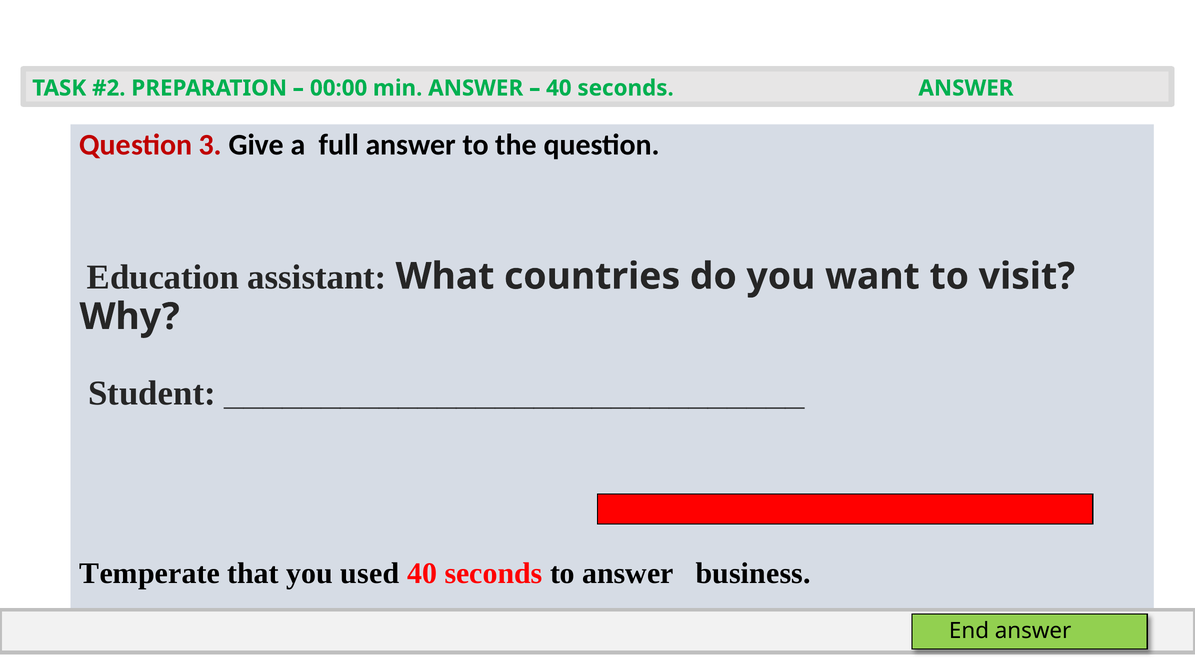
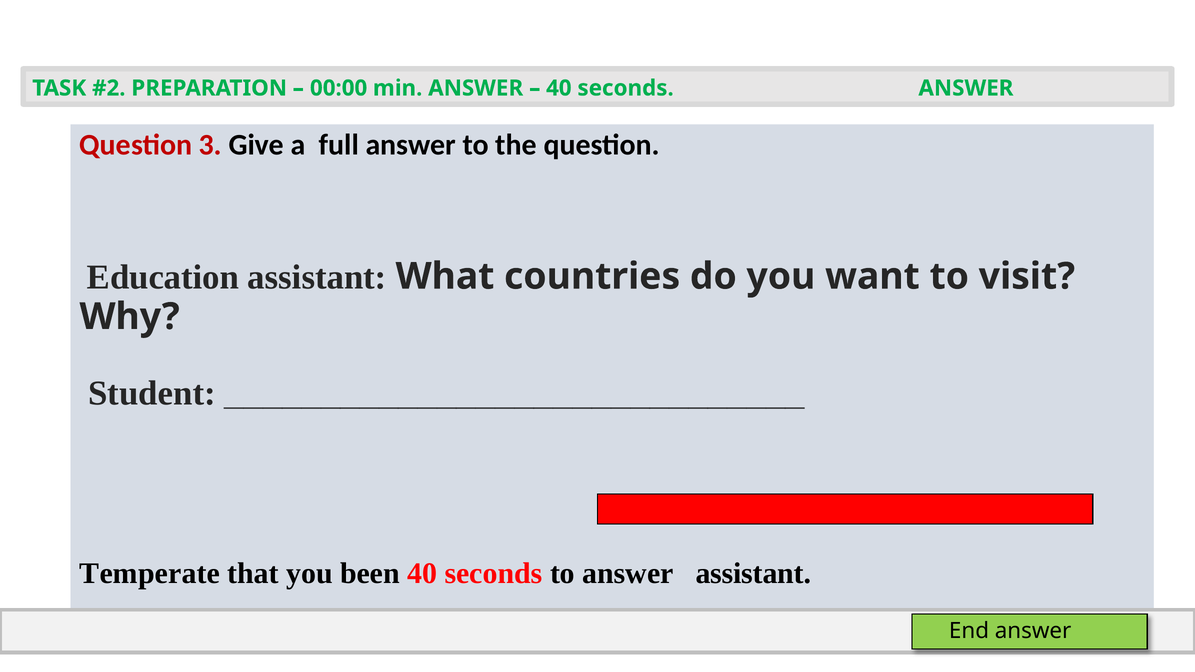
used: used -> been (370, 573)
answer business: business -> assistant (753, 573)
